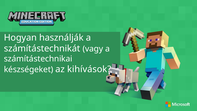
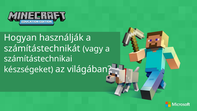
kihívások: kihívások -> világában (89, 69)
